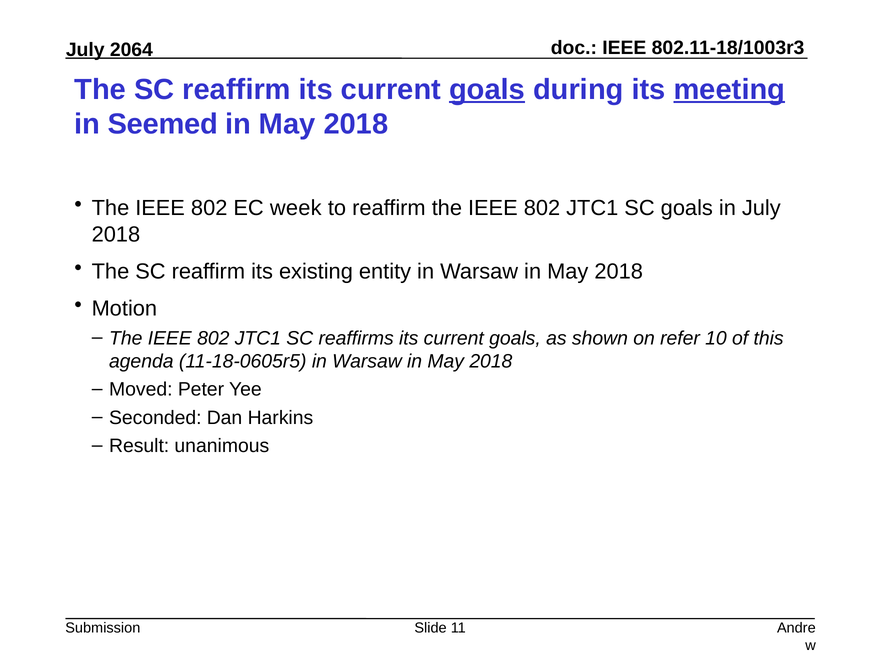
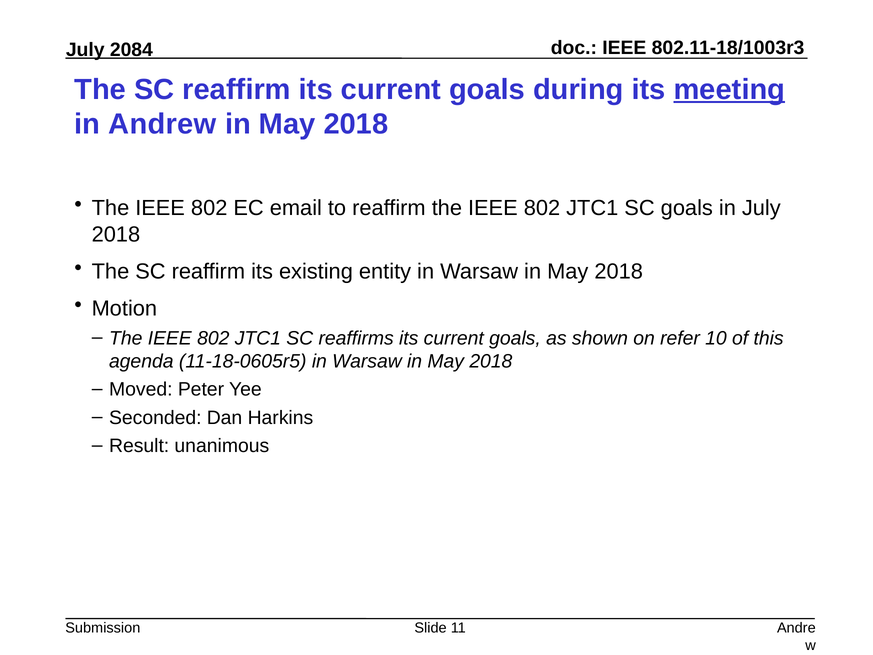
2064: 2064 -> 2084 (131, 50)
goals underline: present -> none (487, 89)
Seemed: Seemed -> Andrew (162, 124)
week: week -> email (296, 208)
